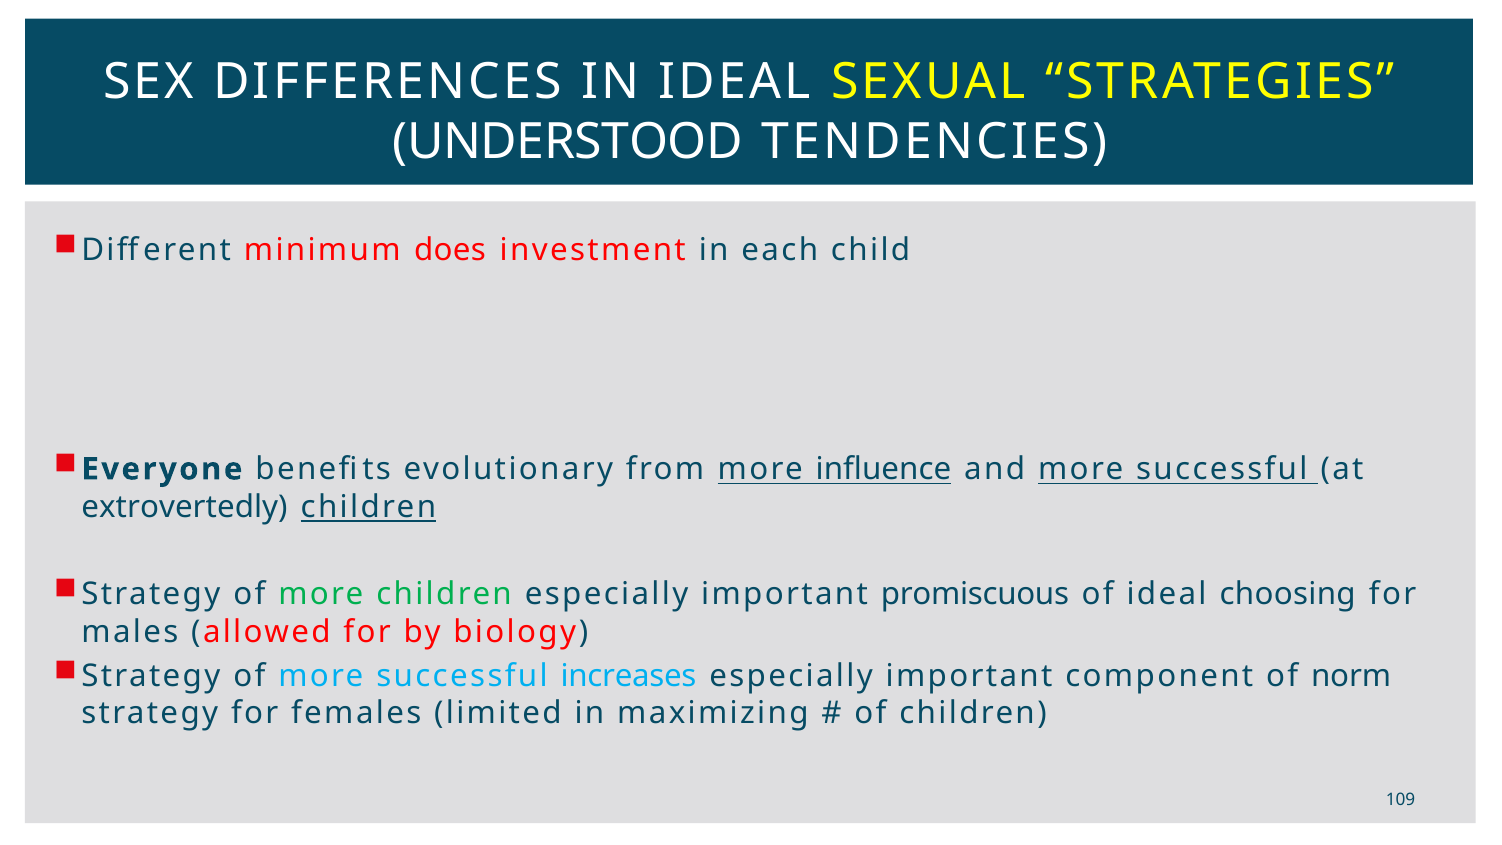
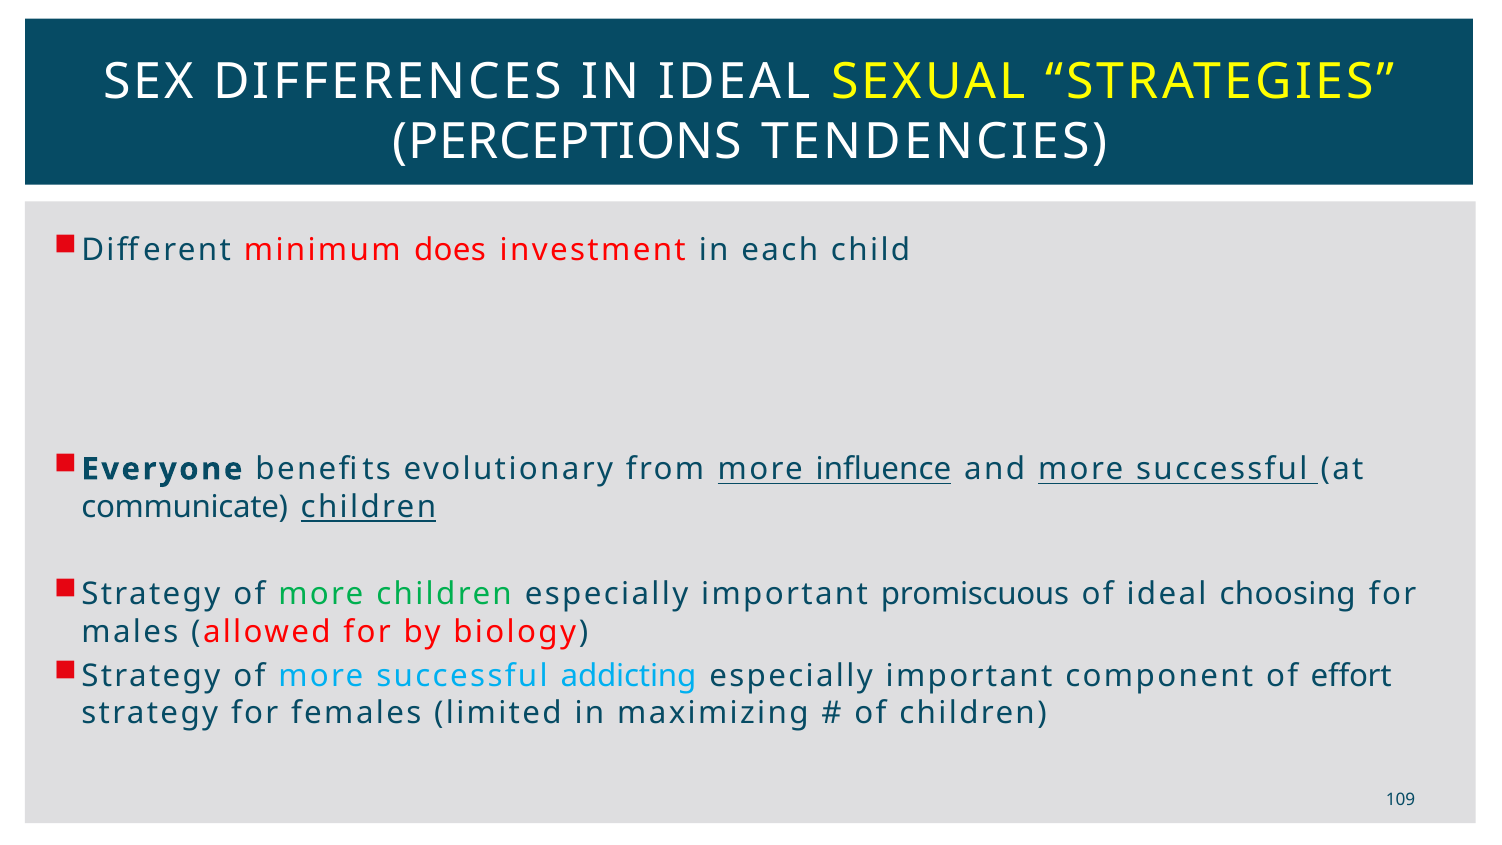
UNDERSTOOD: UNDERSTOOD -> PERCEPTIONS (567, 142)
extrovertedly: extrovertedly -> communicate (185, 507)
increases: increases -> addicting (628, 676)
norm: norm -> effort (1351, 676)
